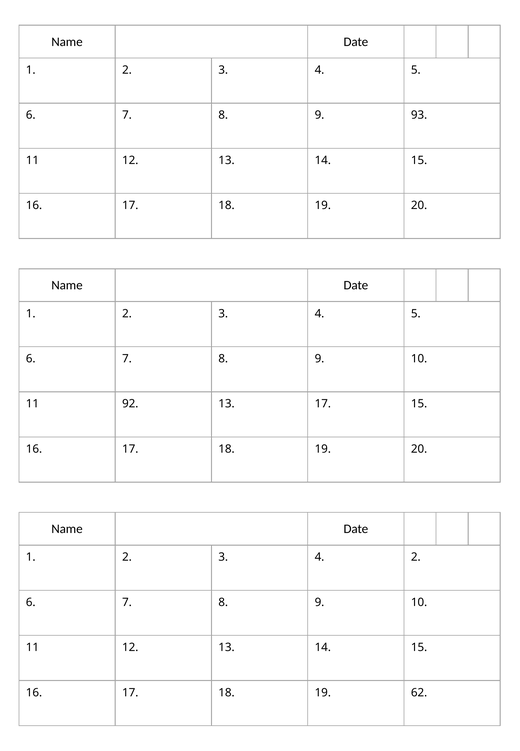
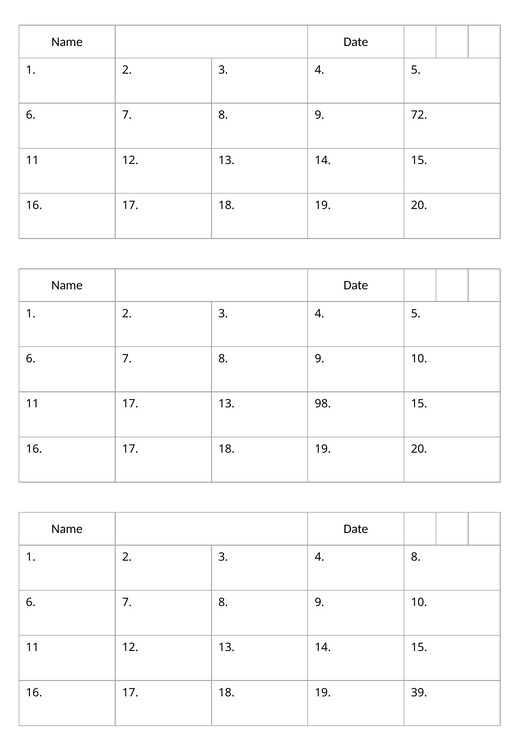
93: 93 -> 72 (419, 115)
11 92: 92 -> 17 (130, 404)
13 17: 17 -> 98 (323, 404)
4 2: 2 -> 8 (416, 557)
62: 62 -> 39 (419, 693)
